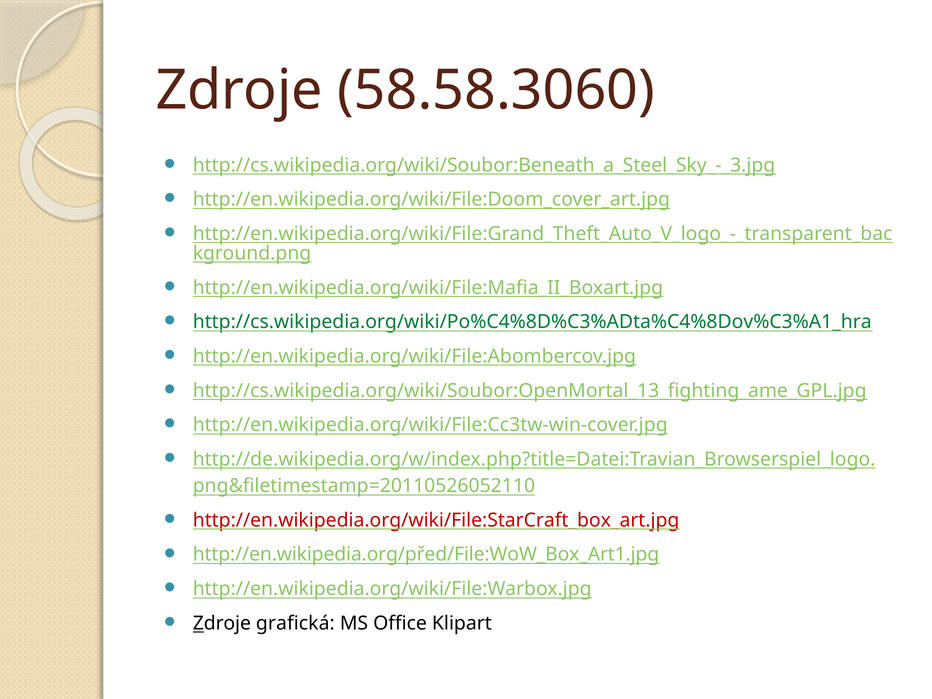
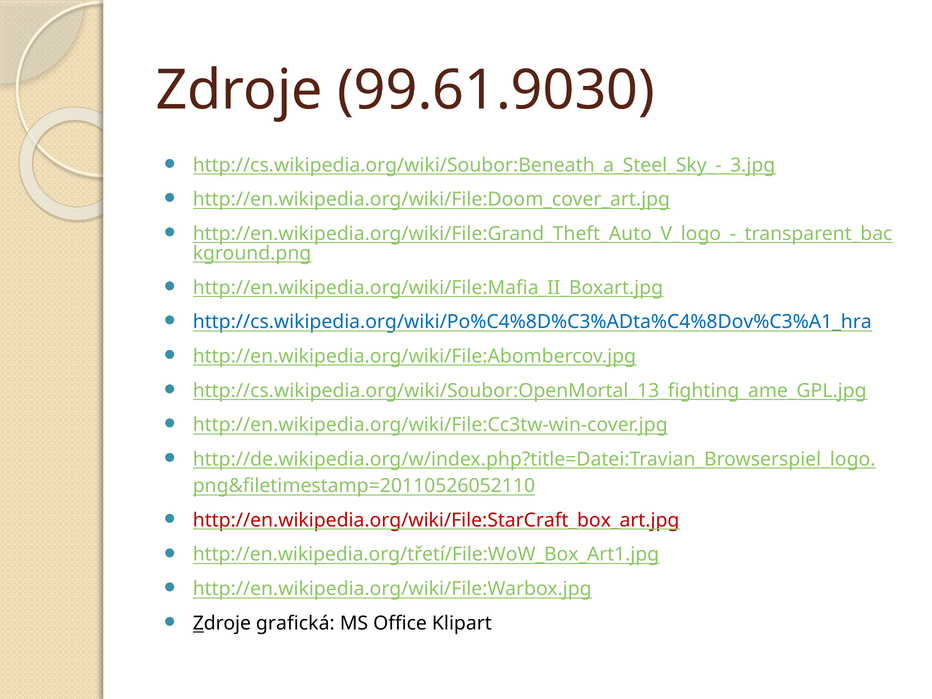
58.58.3060: 58.58.3060 -> 99.61.9030 (496, 90)
http://cs.wikipedia.org/wiki/Po%C4%8D%C3%ADta%C4%8Dov%C3%A1_hra colour: green -> blue (532, 322)
http://en.wikipedia.org/před/File:WoW_Box_Art1.jpg: http://en.wikipedia.org/před/File:WoW_Box_Art1.jpg -> http://en.wikipedia.org/třetí/File:WoW_Box_Art1.jpg (426, 555)
